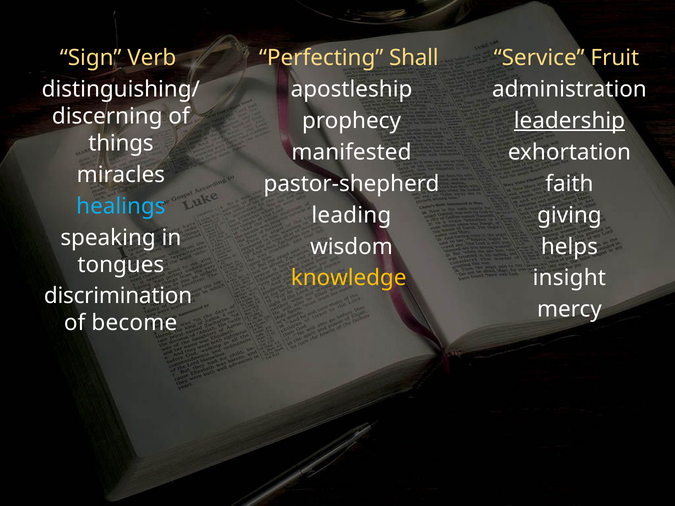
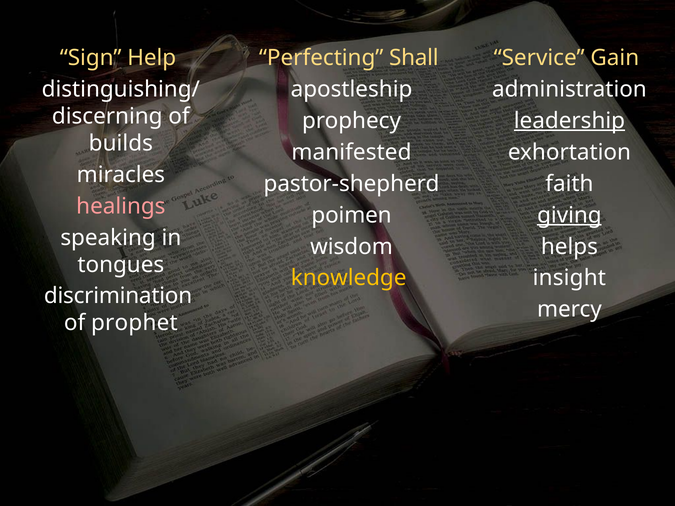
Verb: Verb -> Help (152, 58)
Fruit: Fruit -> Gain (615, 58)
things: things -> builds (121, 143)
healings colour: light blue -> pink (121, 206)
leading: leading -> poimen (352, 215)
giving underline: none -> present (569, 215)
become: become -> prophet (134, 323)
